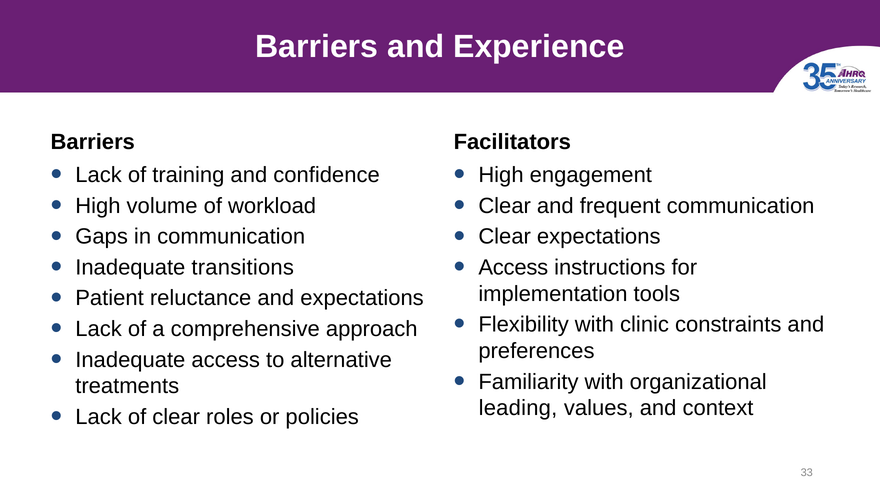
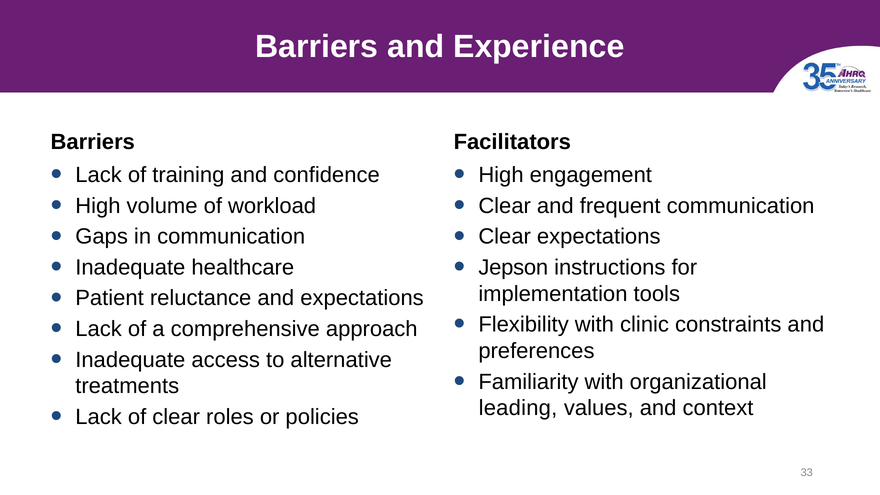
transitions: transitions -> healthcare (243, 267)
Access: Access -> Jepson (513, 267)
